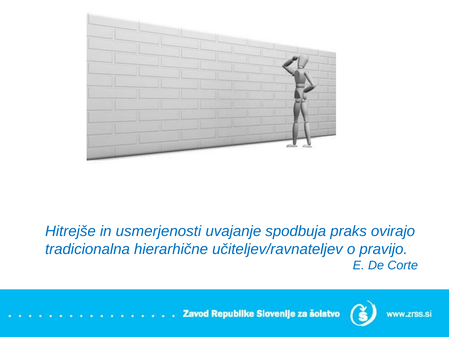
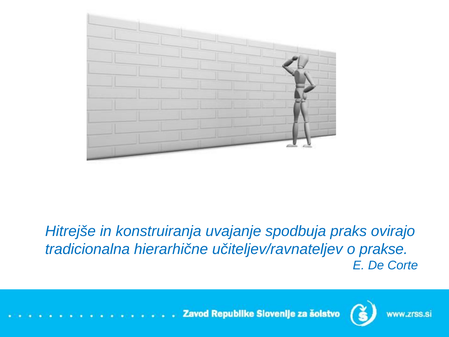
usmerjenosti: usmerjenosti -> konstruiranja (159, 231)
pravijo: pravijo -> prakse (384, 249)
